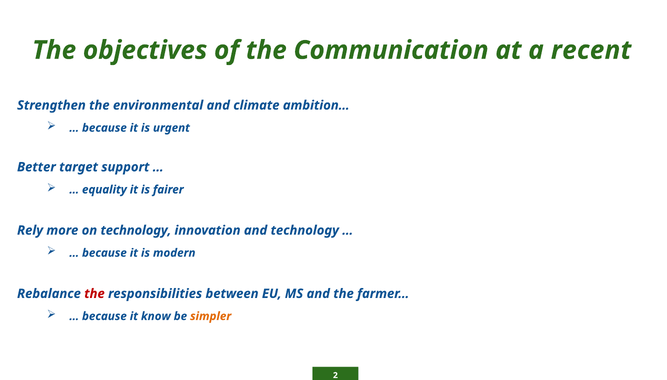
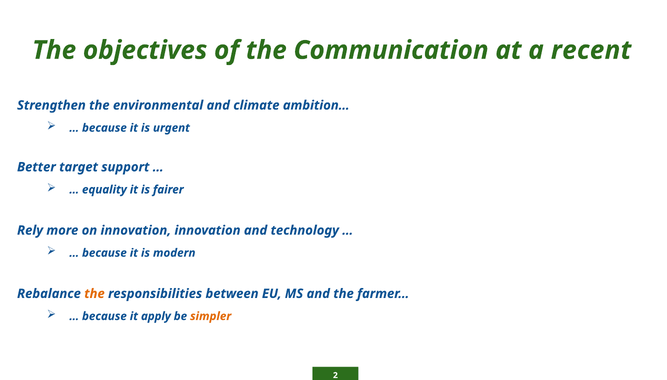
on technology: technology -> innovation (136, 230)
the colour: red -> orange (94, 293)
know: know -> apply (156, 316)
